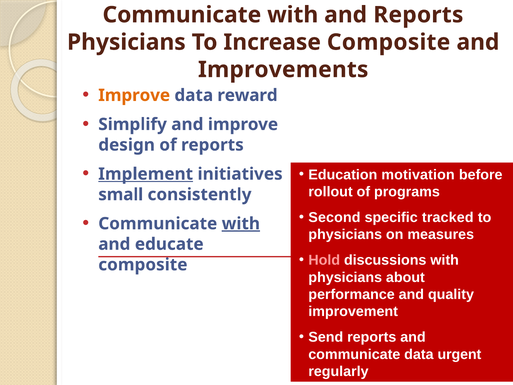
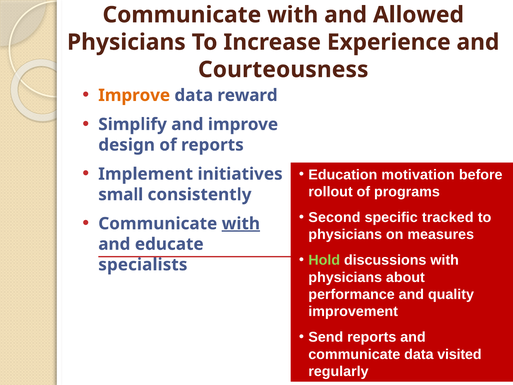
and Reports: Reports -> Allowed (418, 15)
Increase Composite: Composite -> Experience (389, 42)
Improvements: Improvements -> Courteousness (283, 70)
Implement underline: present -> none (146, 174)
Hold colour: pink -> light green (324, 260)
composite: composite -> specialists (143, 265)
urgent: urgent -> visited (459, 354)
